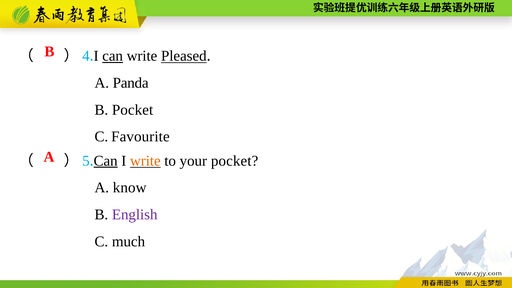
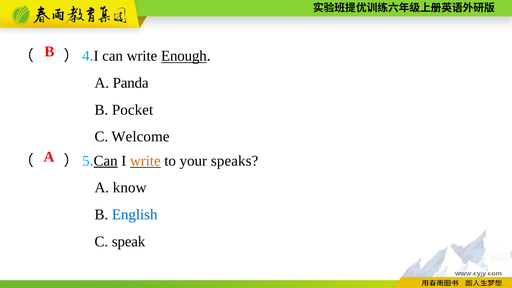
can underline: present -> none (113, 56)
Pleased: Pleased -> Enough (184, 56)
Favourite: Favourite -> Welcome (140, 137)
your pocket: pocket -> speaks (235, 161)
English colour: purple -> blue (135, 215)
much: much -> speak (129, 241)
